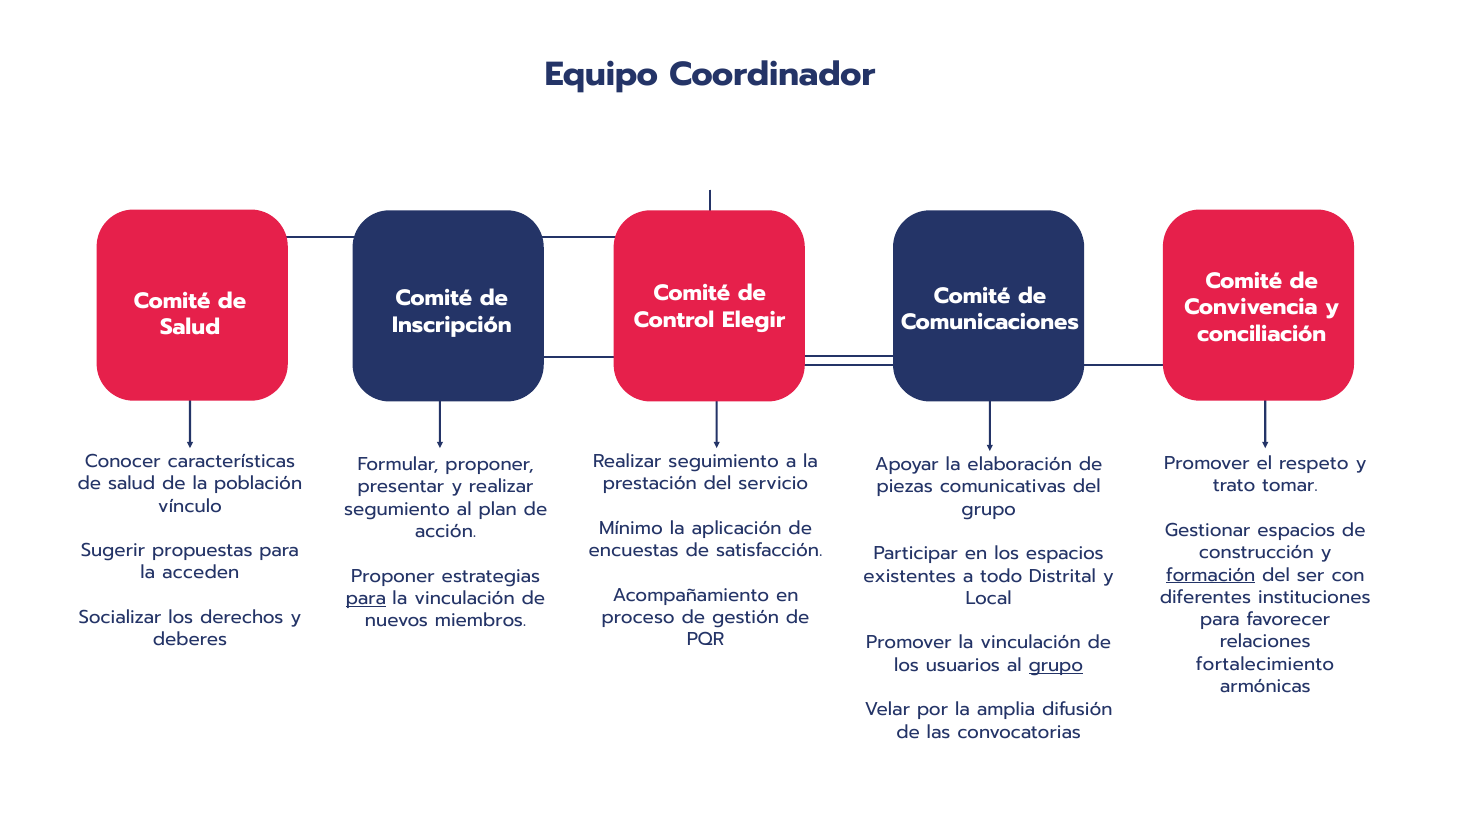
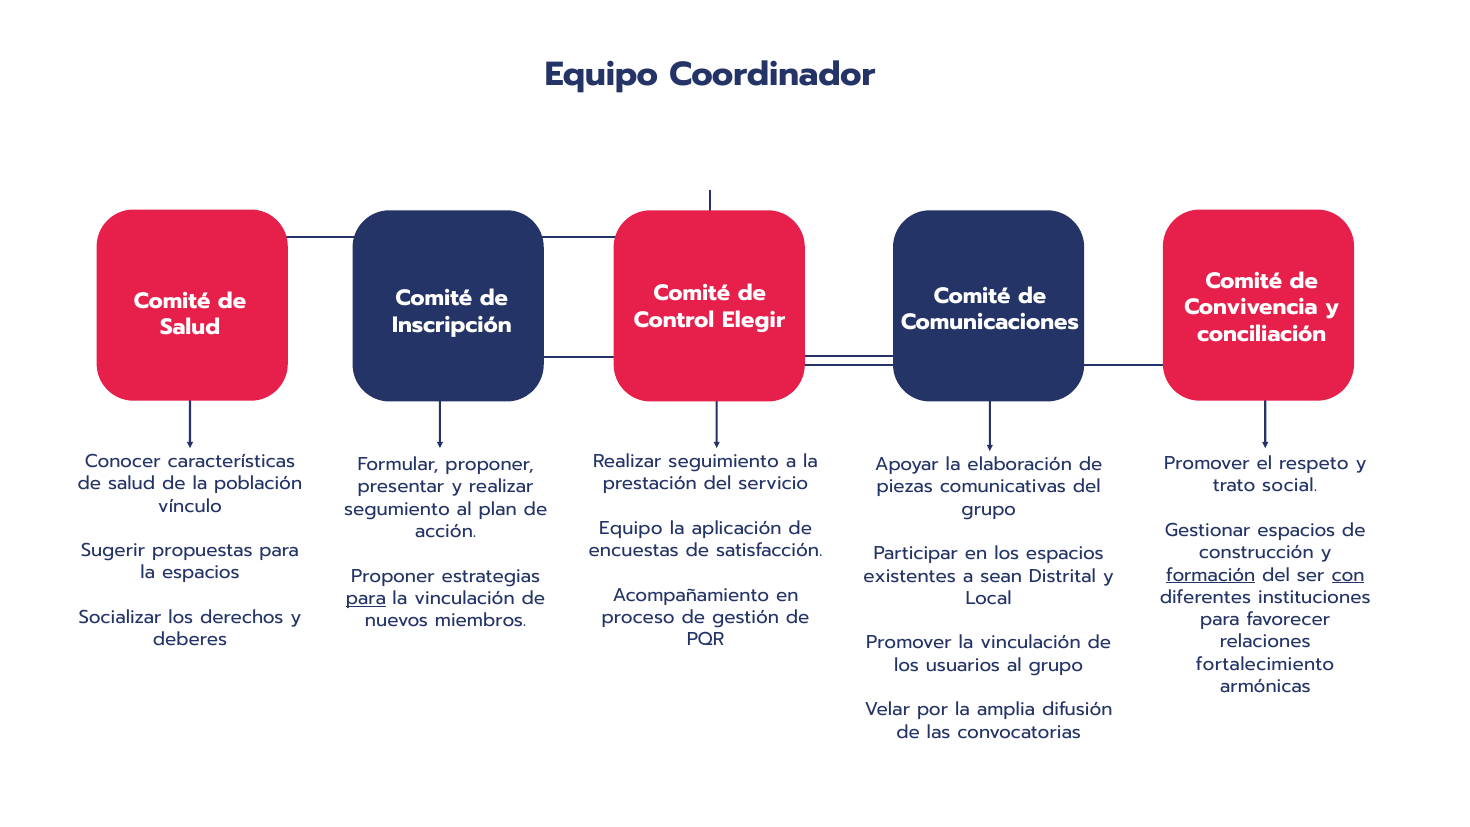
tomar: tomar -> social (1290, 486)
Mínimo: Mínimo -> Equipo (631, 528)
la acceden: acceden -> espacios (201, 573)
con underline: none -> present (1348, 575)
todo: todo -> sean (1001, 576)
grupo underline: present -> none (1056, 665)
